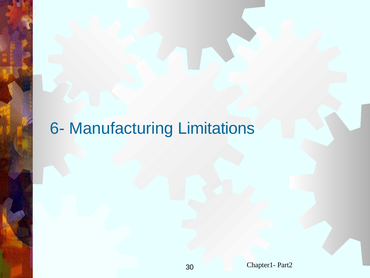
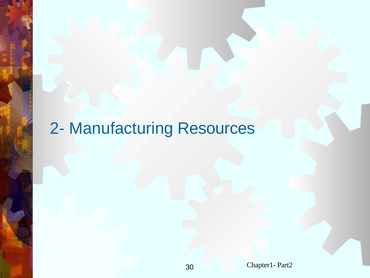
6-: 6- -> 2- (57, 128)
Limitations: Limitations -> Resources (216, 128)
